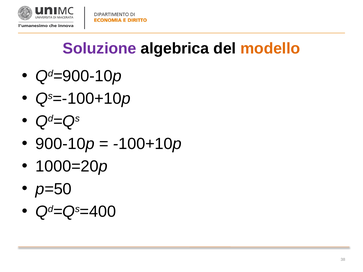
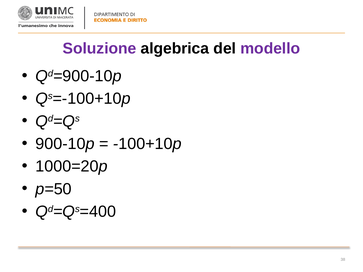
modello colour: orange -> purple (270, 48)
